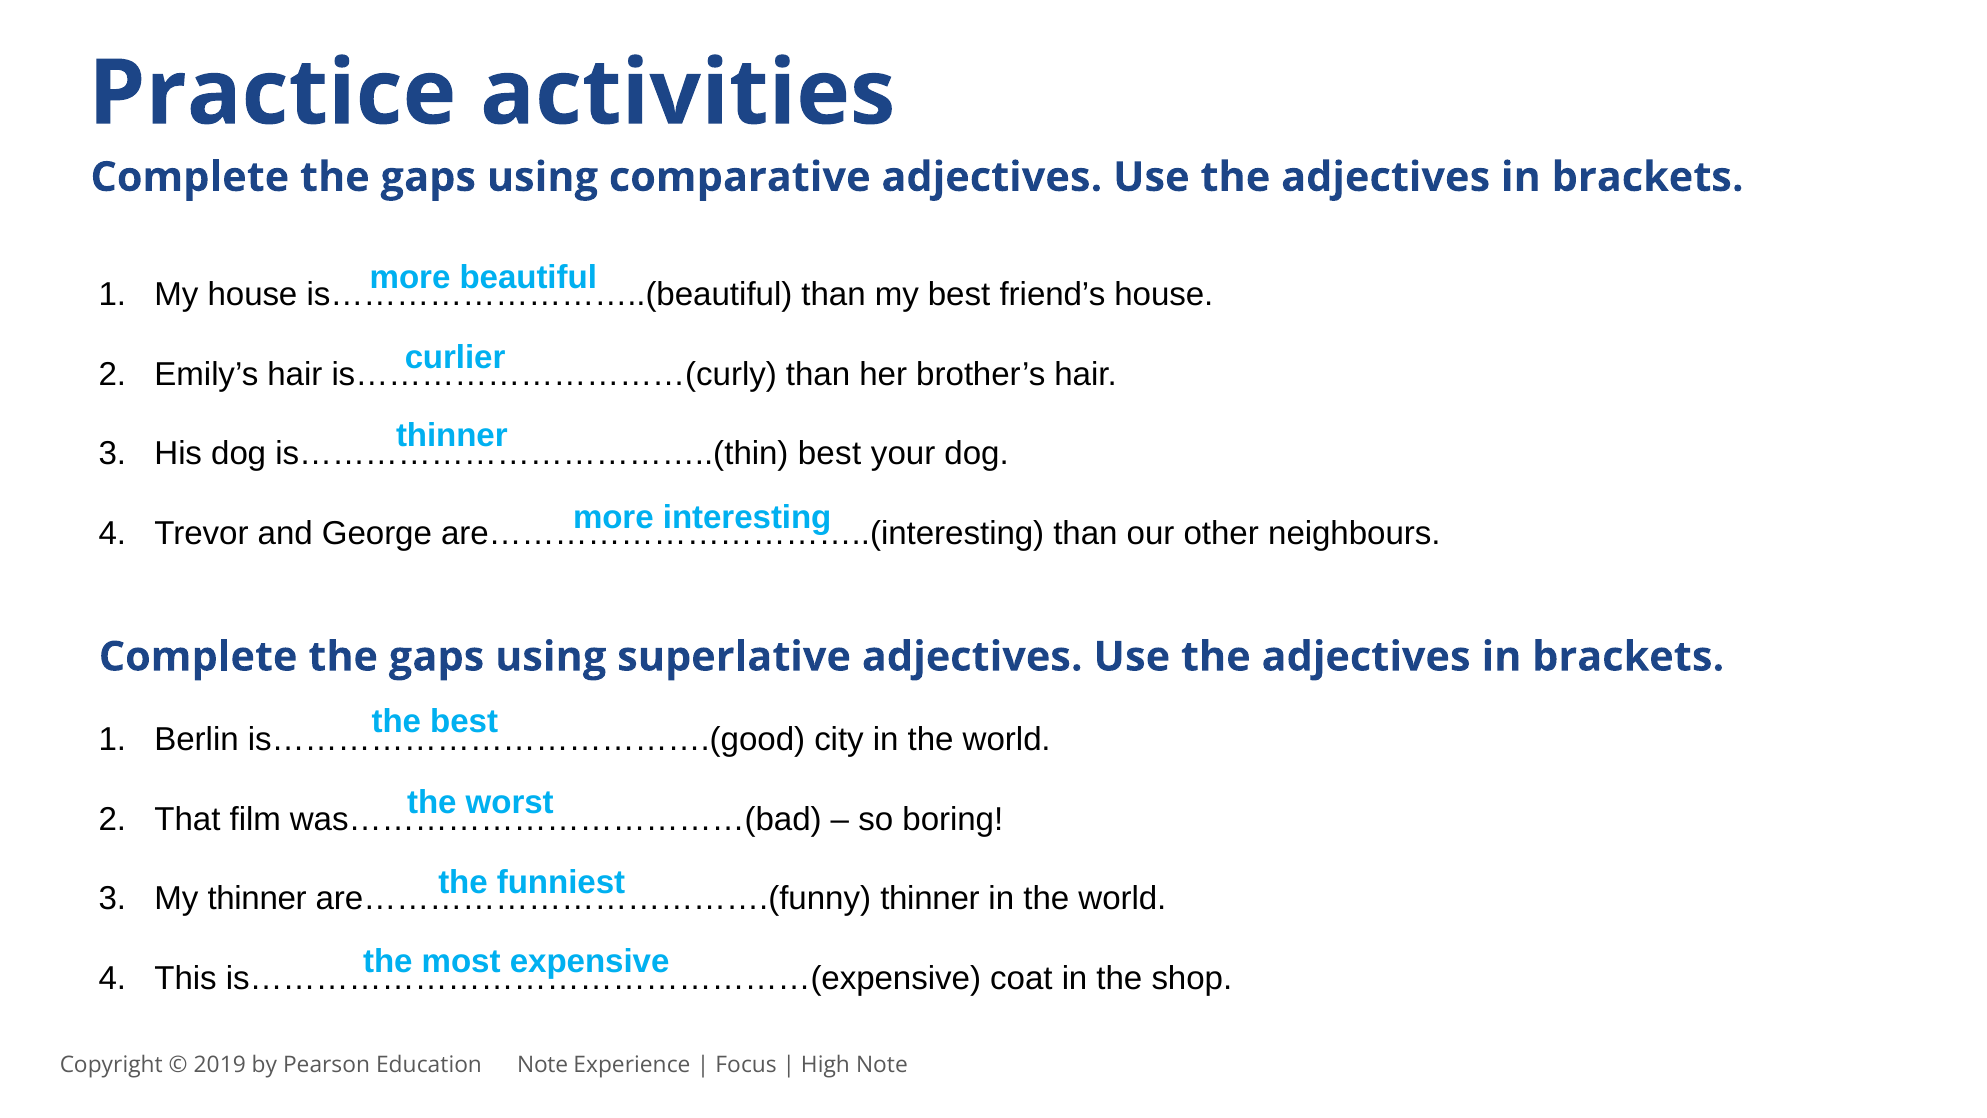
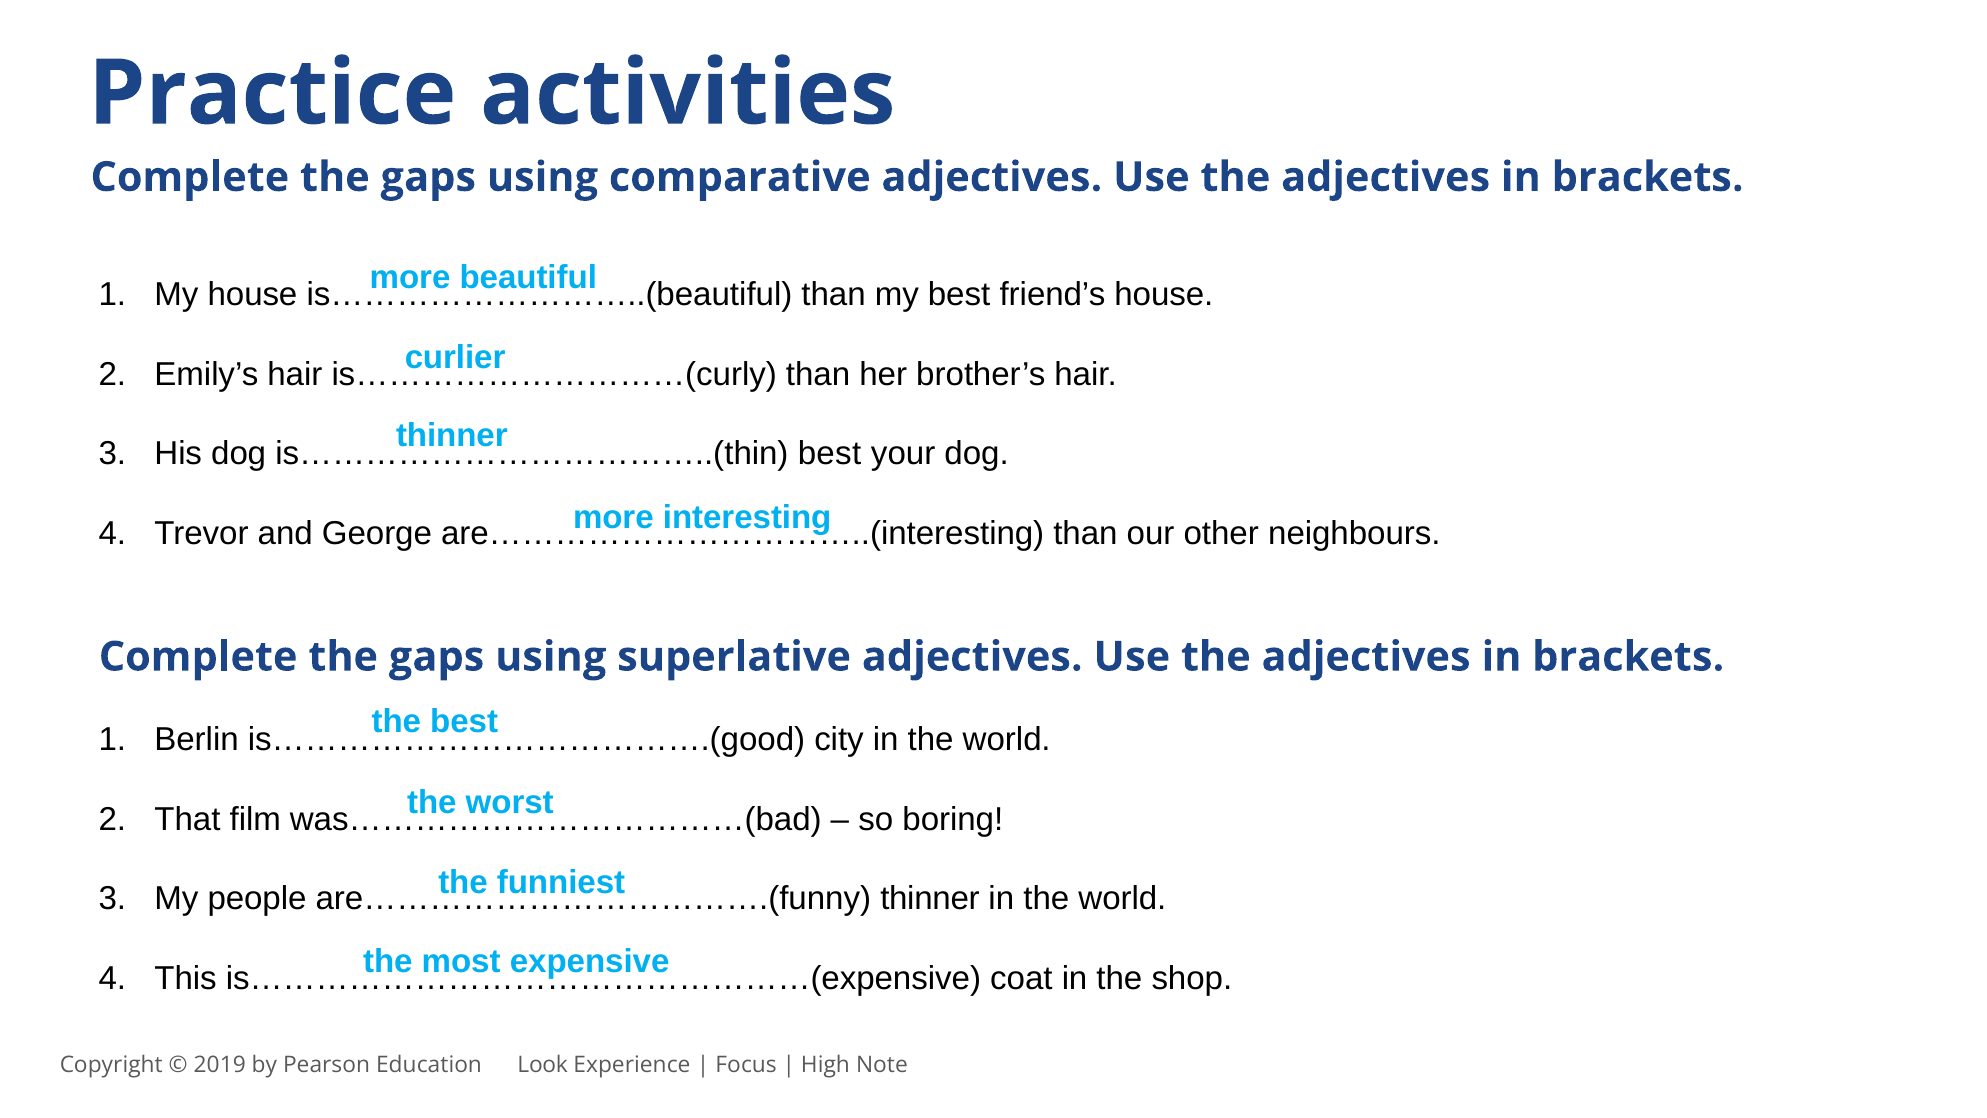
My thinner: thinner -> people (257, 898)
Education Note: Note -> Look (543, 1065)
